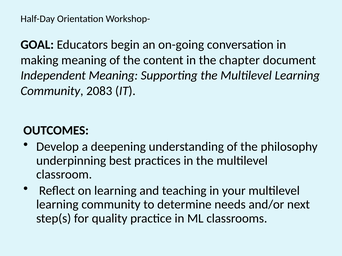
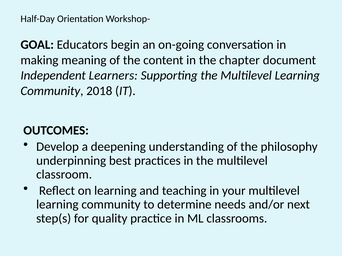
Independent Meaning: Meaning -> Learners (113, 76)
2083: 2083 -> 2018 (99, 91)
